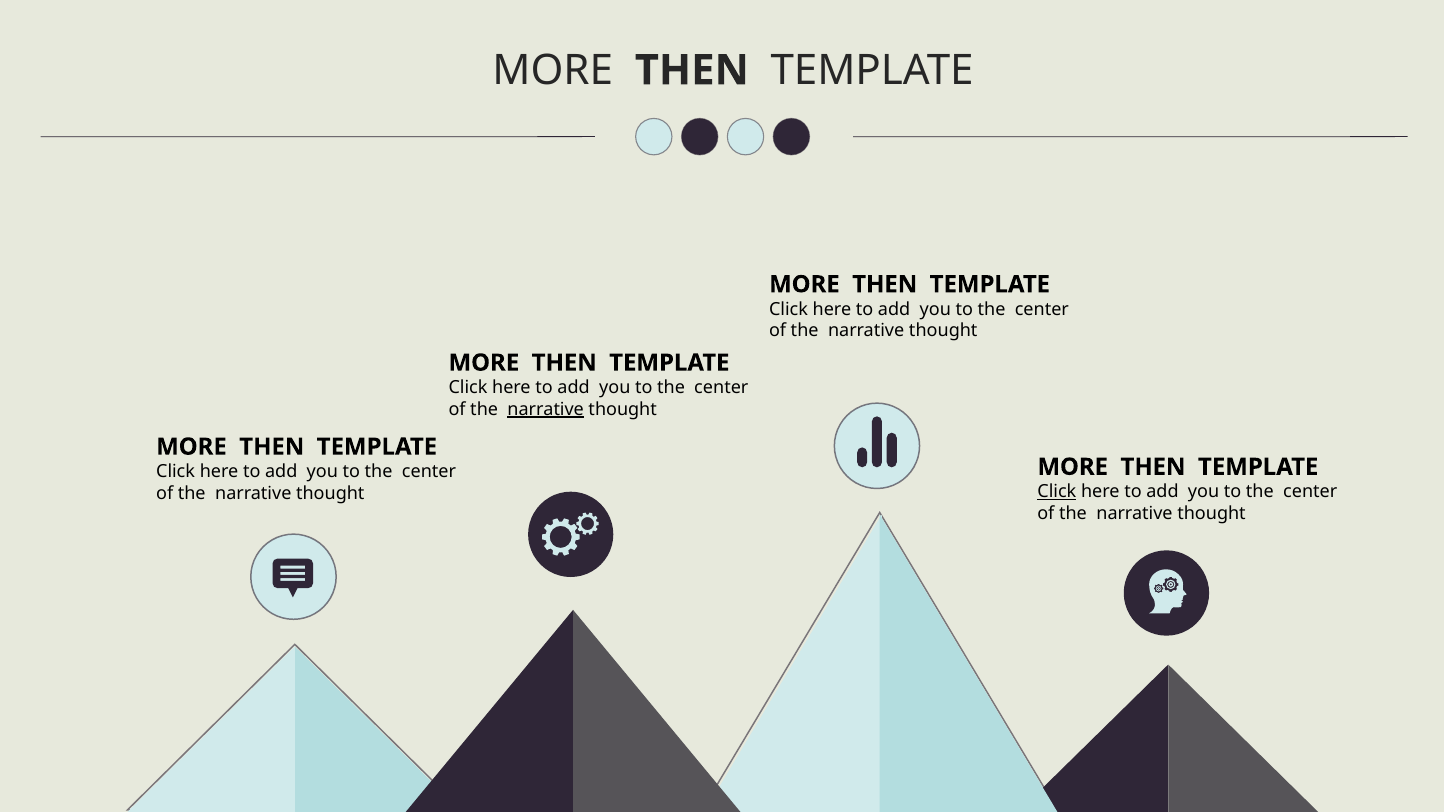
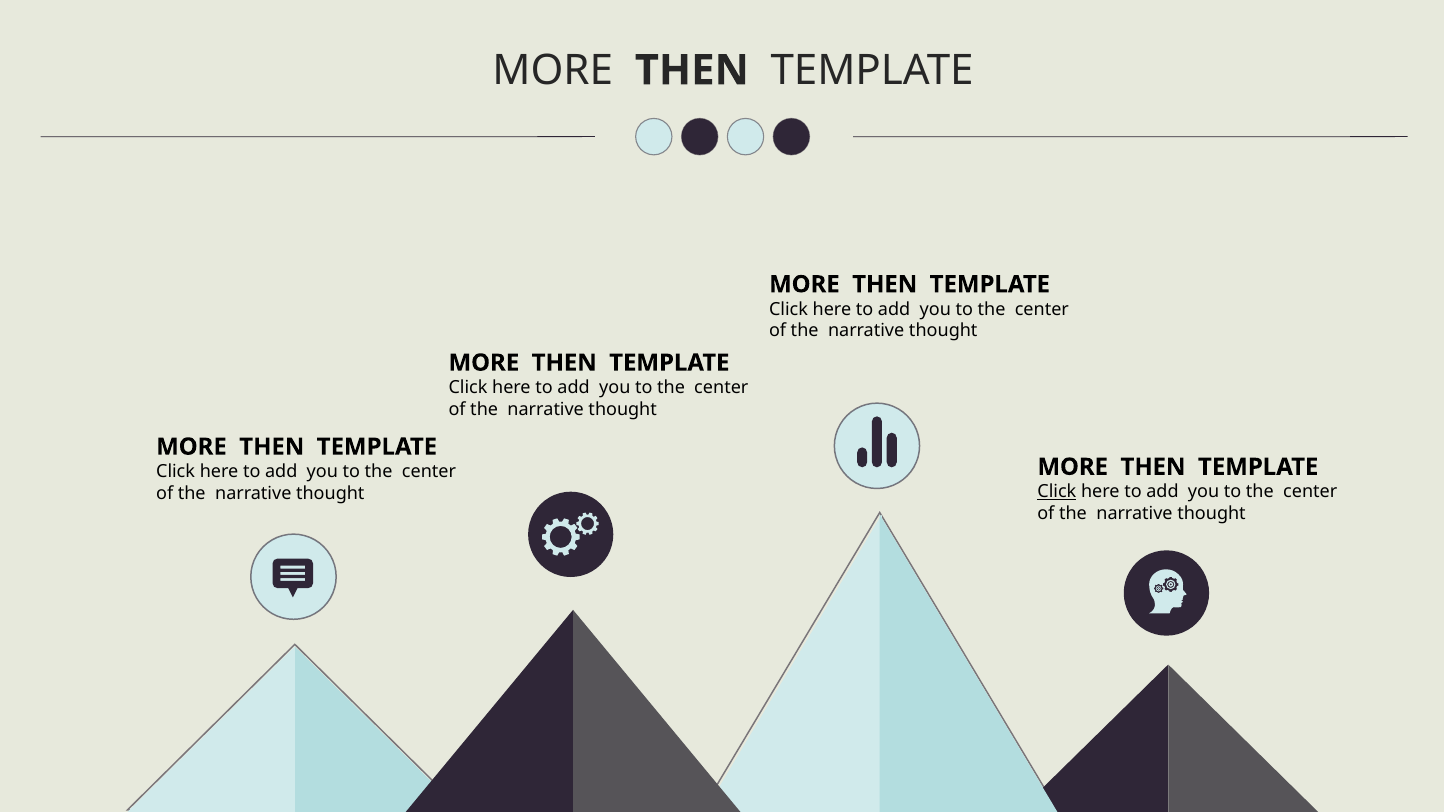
narrative underline: present -> none (546, 409)
